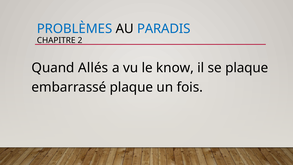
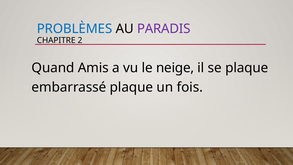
PARADIS colour: blue -> purple (164, 29)
Allés: Allés -> Amis (93, 68)
know: know -> neige (175, 68)
